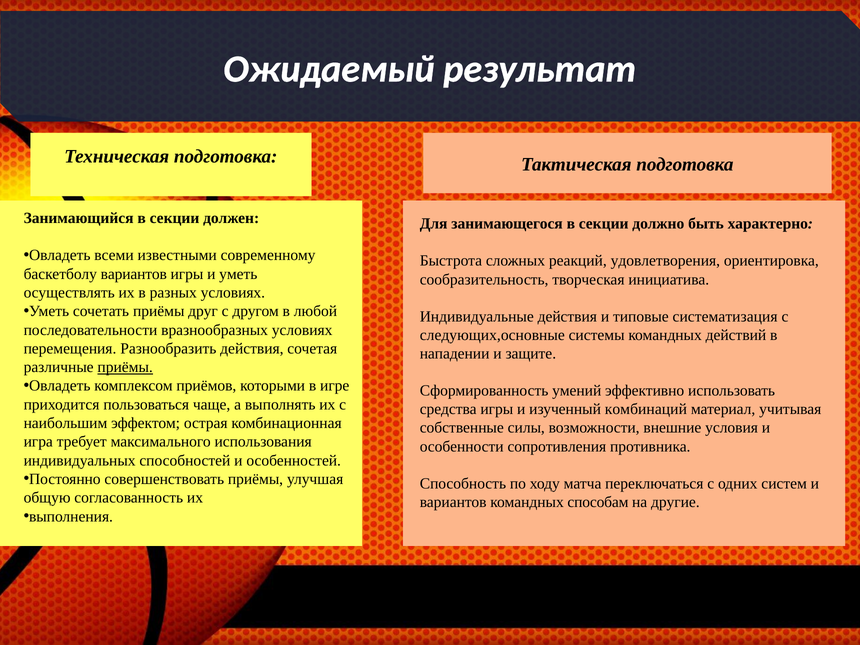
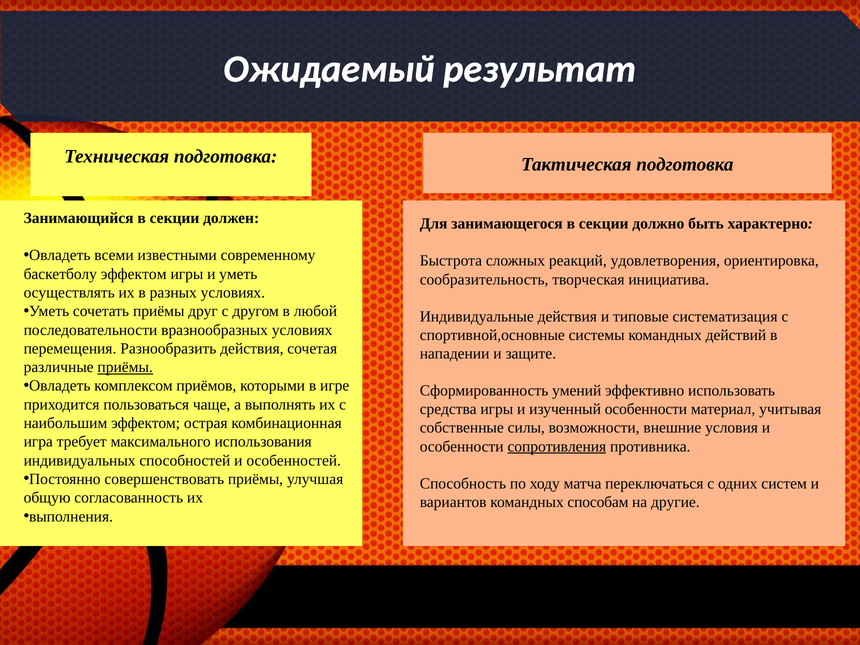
баскетболу вариантов: вариантов -> эффектом (134, 274)
следующих,основные: следующих,основные -> спортивной,основные (492, 335)
изученный комбинаций: комбинаций -> особенности (646, 409)
сопротивления underline: none -> present (557, 446)
